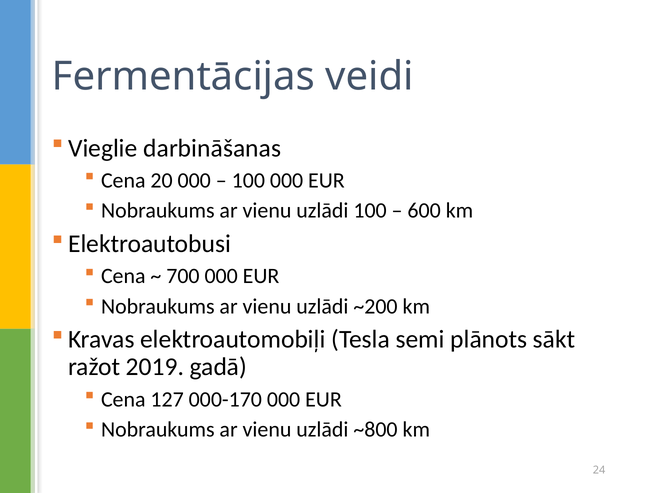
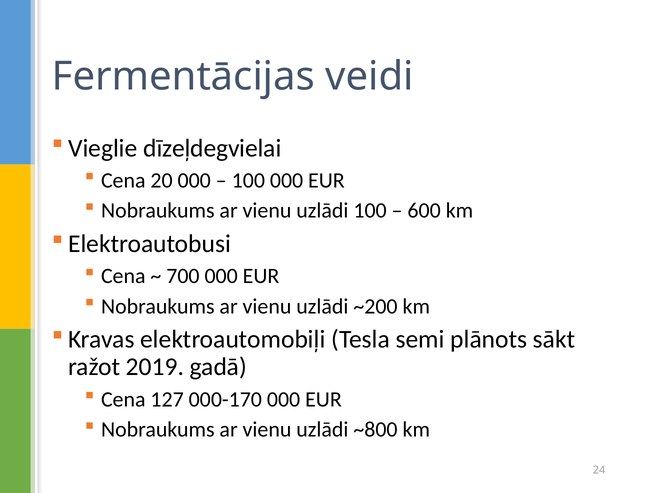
darbināšanas: darbināšanas -> dīzeļdegvielai (212, 148)
